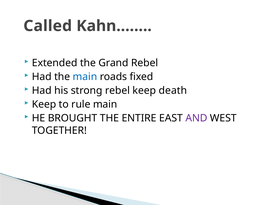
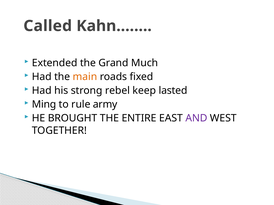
Grand Rebel: Rebel -> Much (145, 63)
main colour: blue -> orange (85, 77)
death: death -> lasted (173, 91)
Keep: Keep -> Ming (44, 105)
rule main: main -> army (105, 105)
